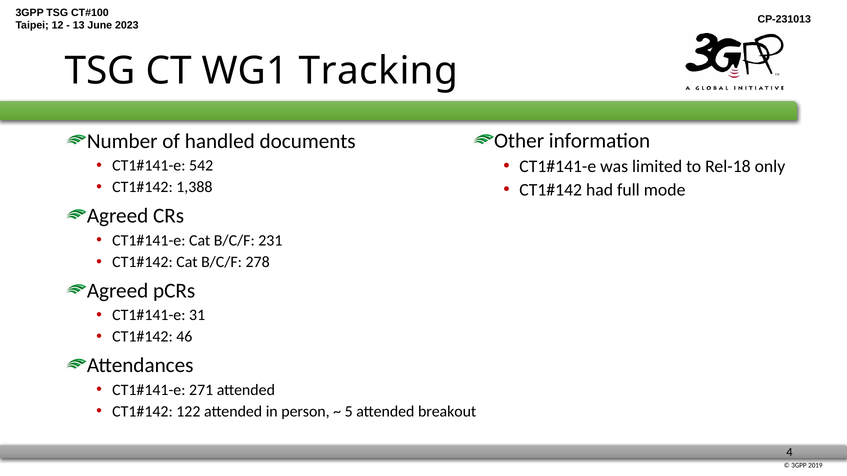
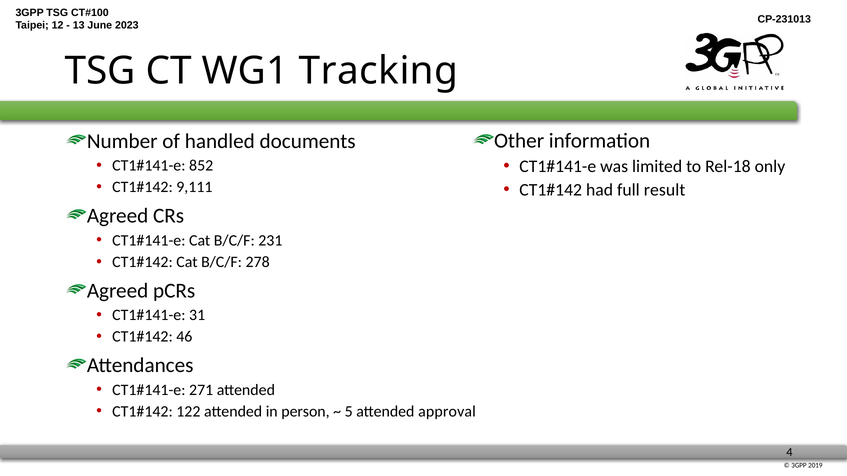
542: 542 -> 852 (201, 166)
1,388: 1,388 -> 9,111 (194, 187)
mode: mode -> result (665, 190)
breakout: breakout -> approval (447, 412)
